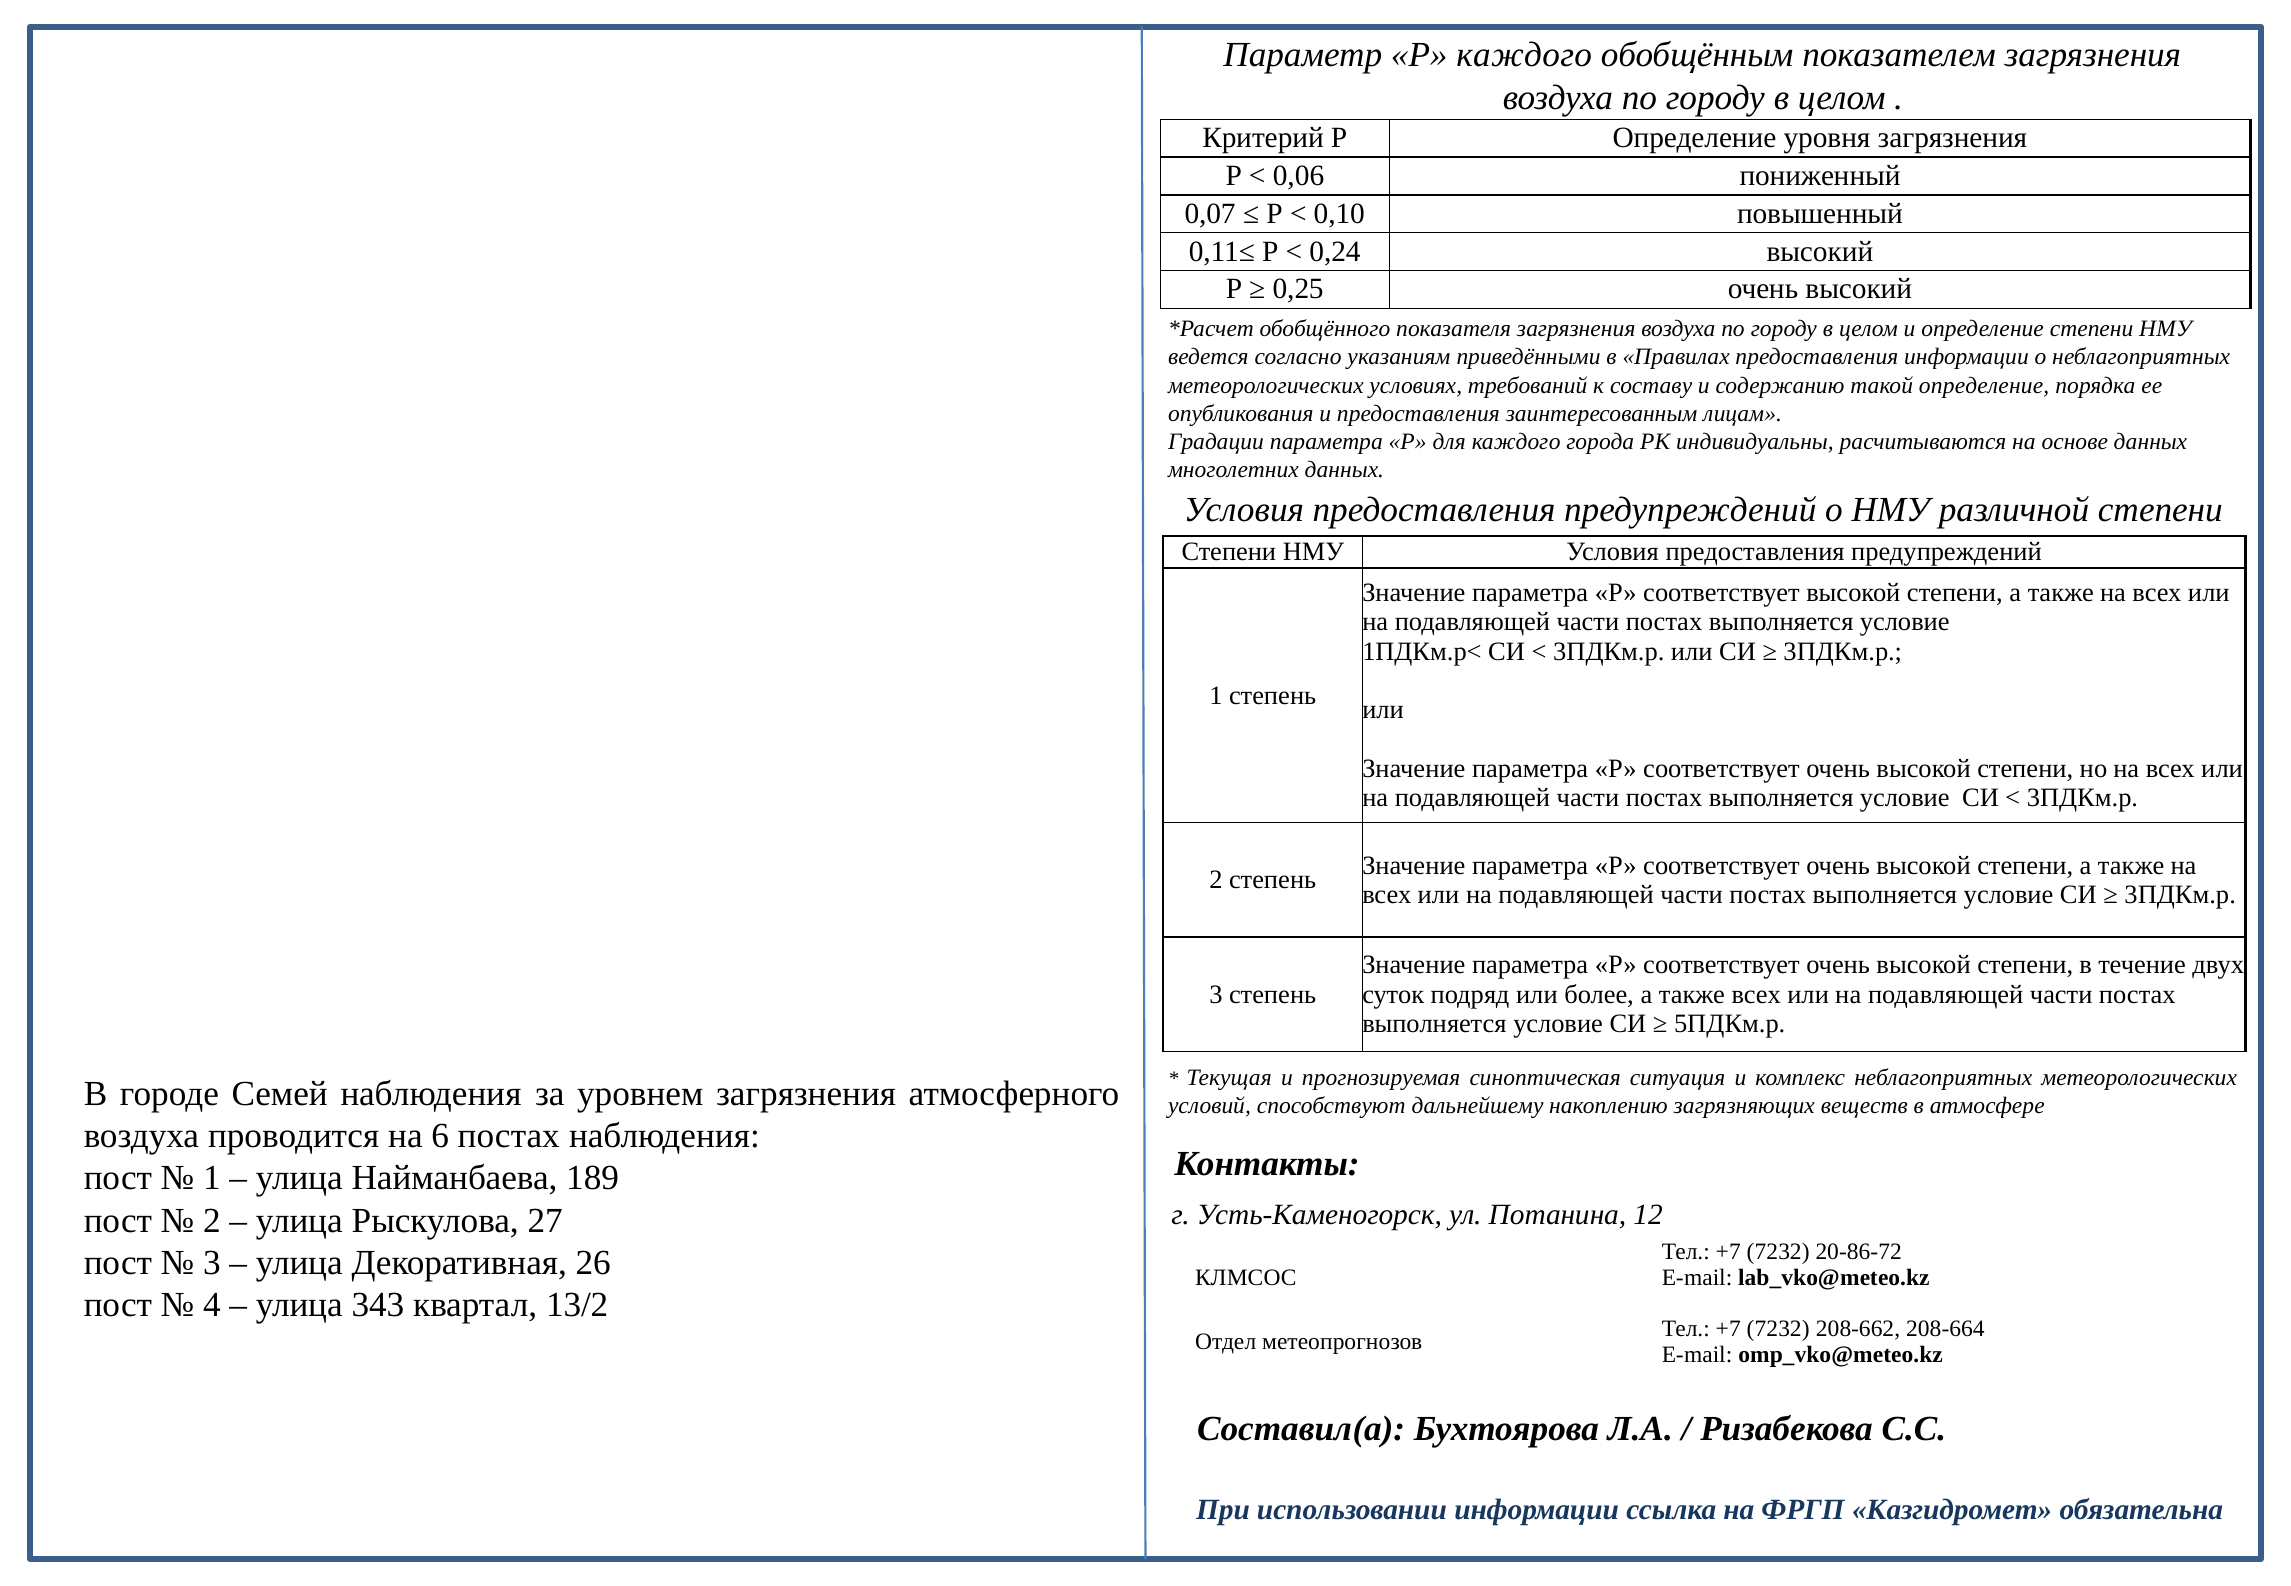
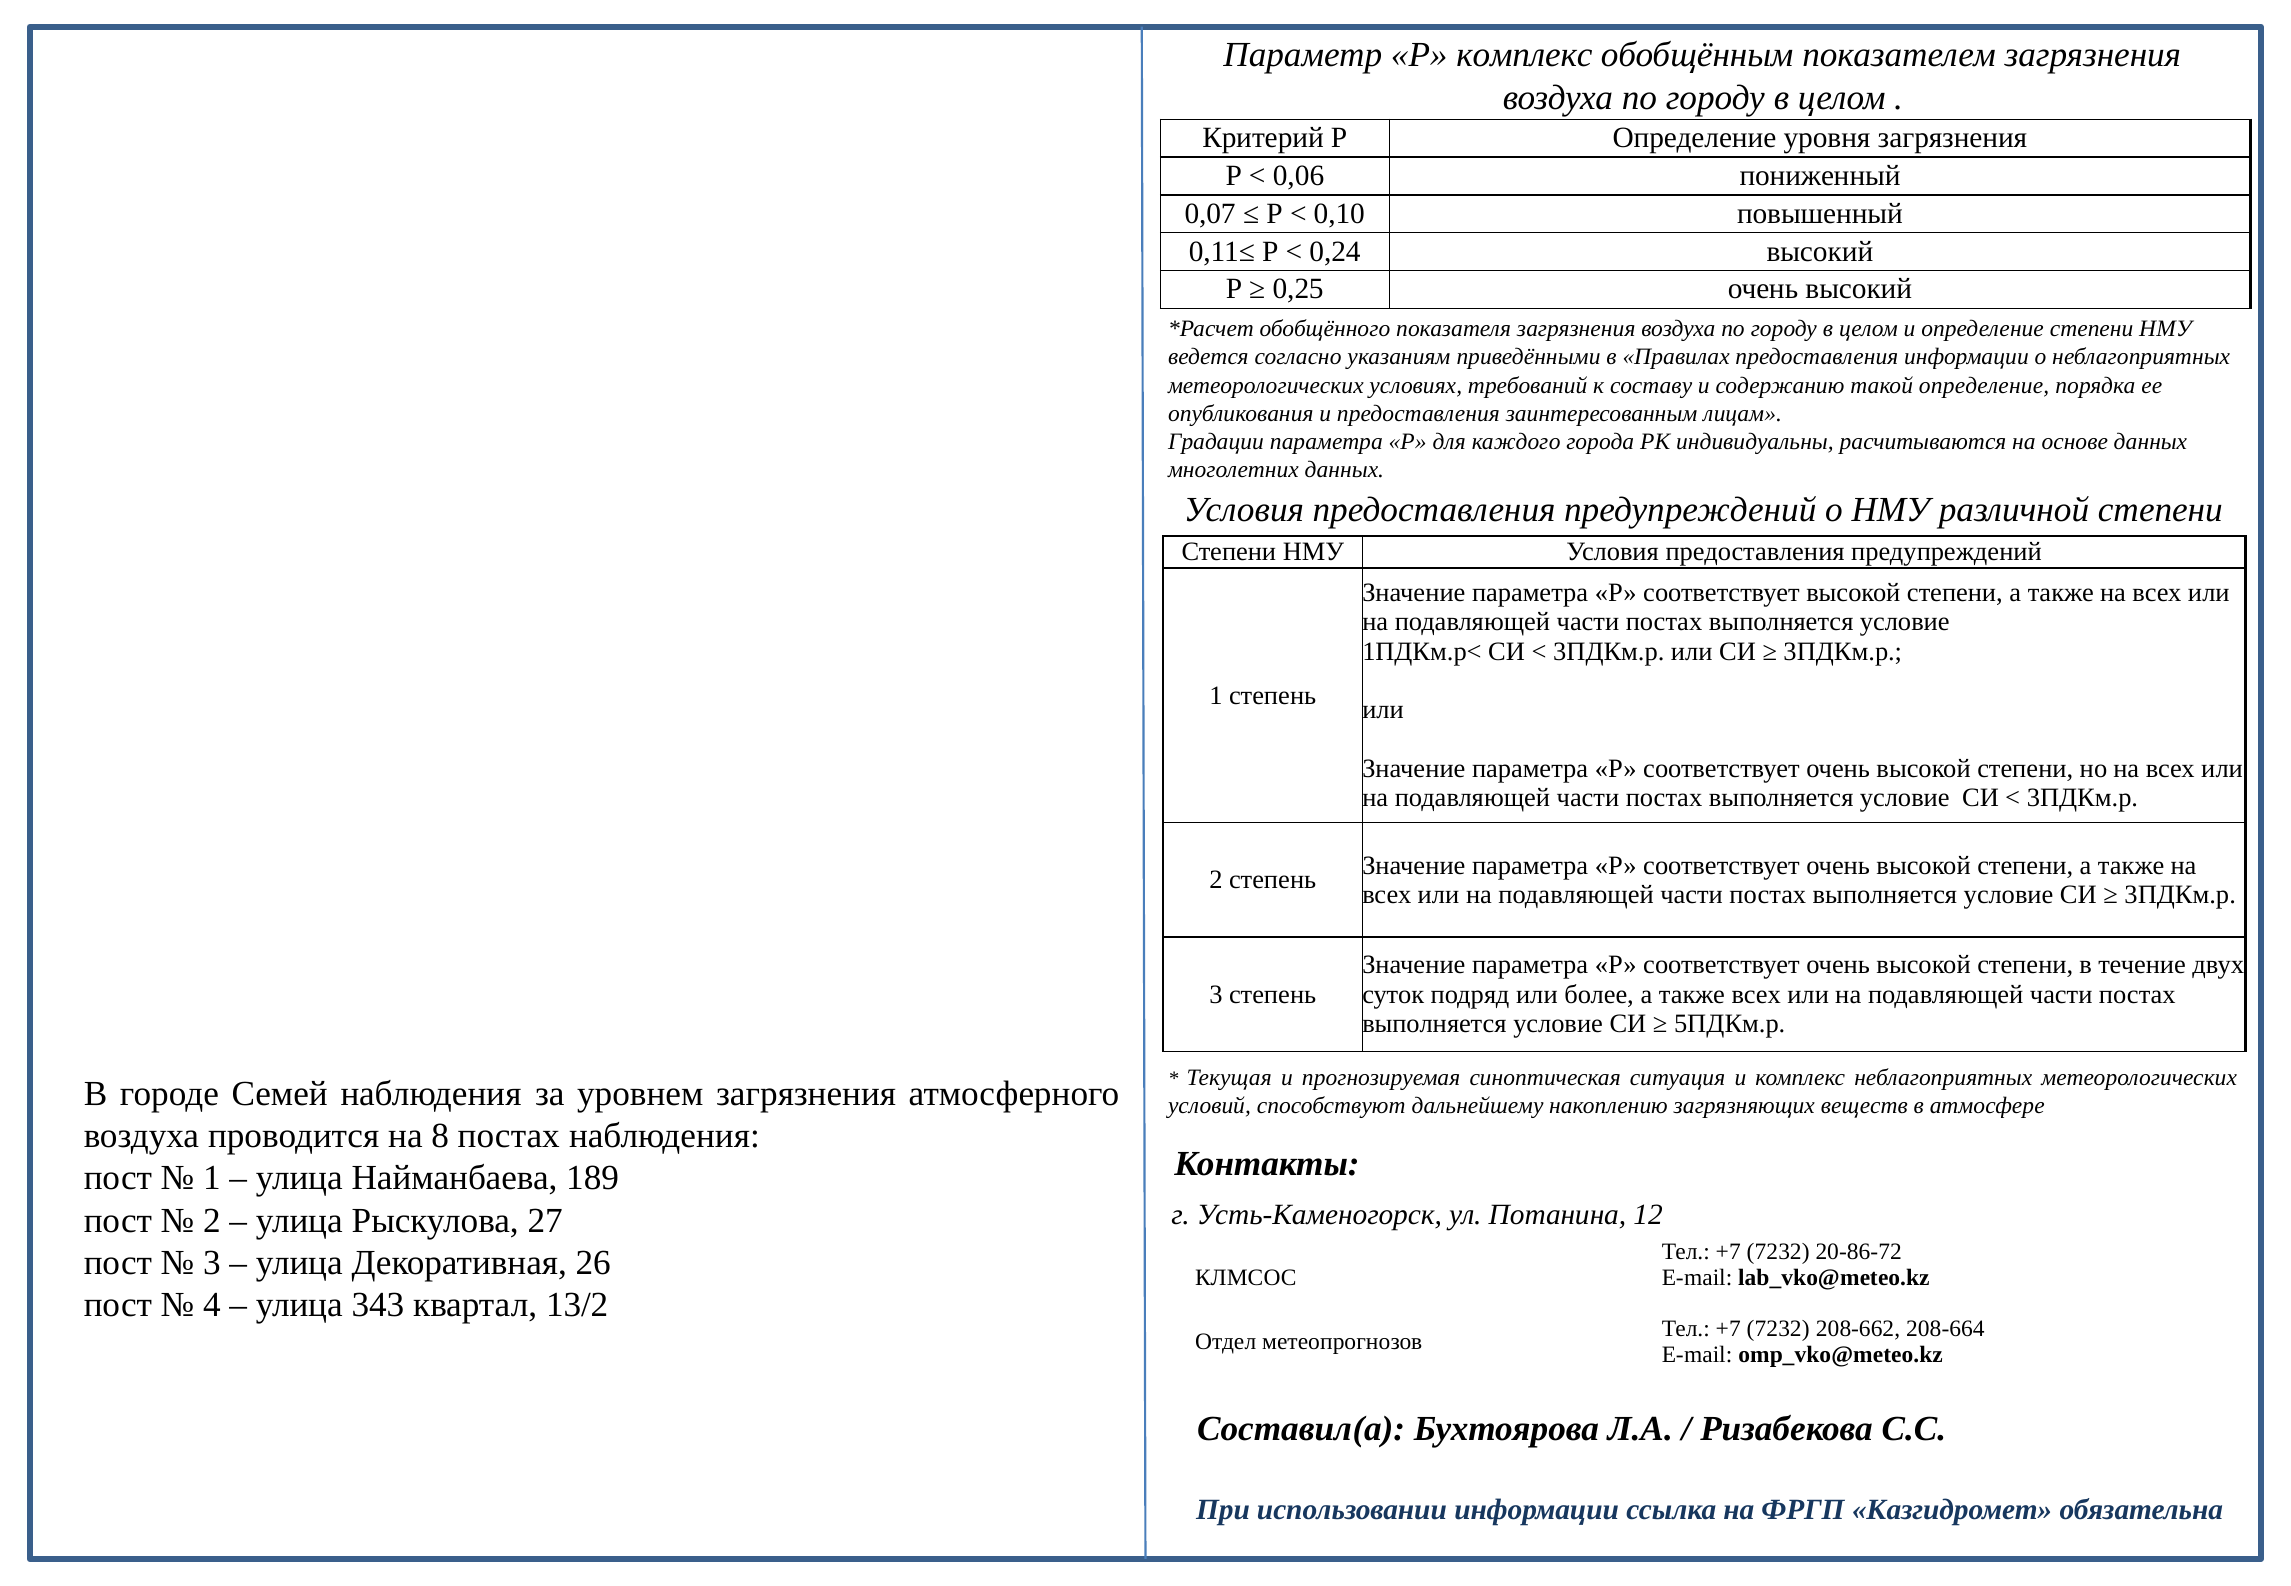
Р каждого: каждого -> комплекс (1524, 55)
6: 6 -> 8 (440, 1136)
